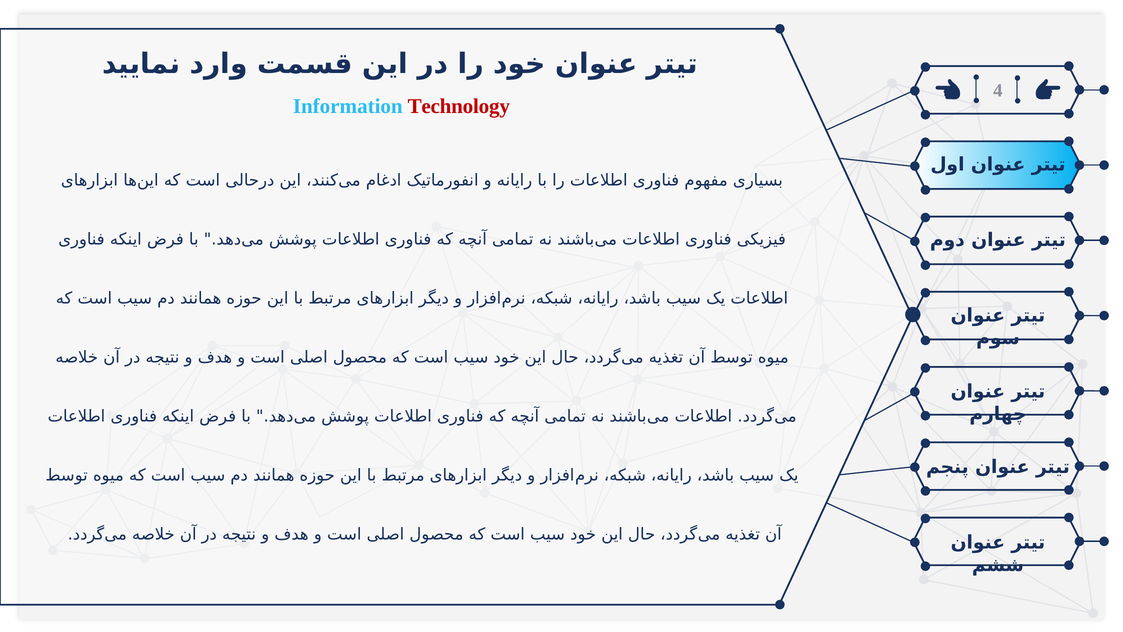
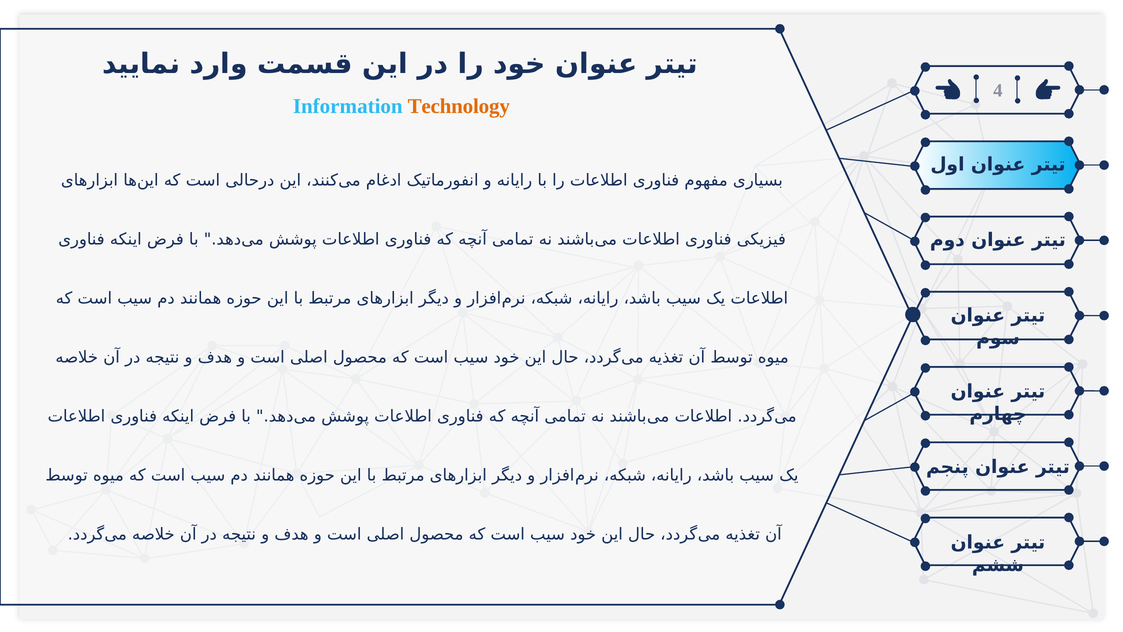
Technology colour: red -> orange (459, 106)
